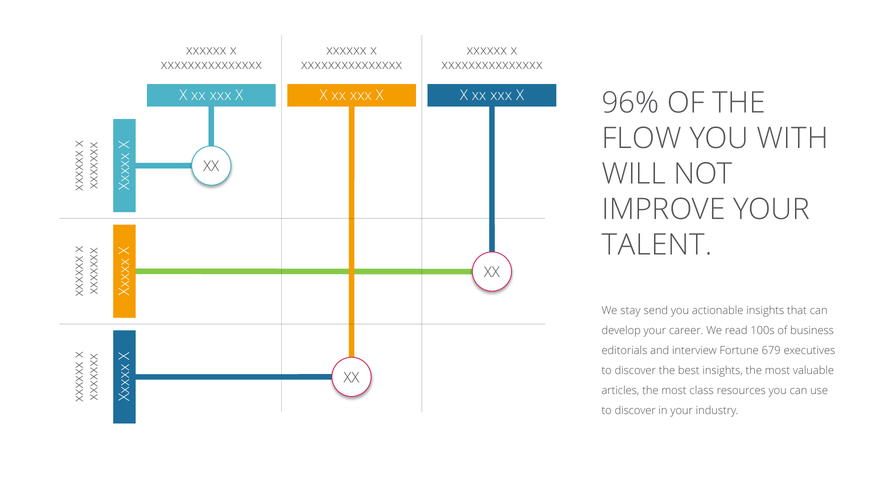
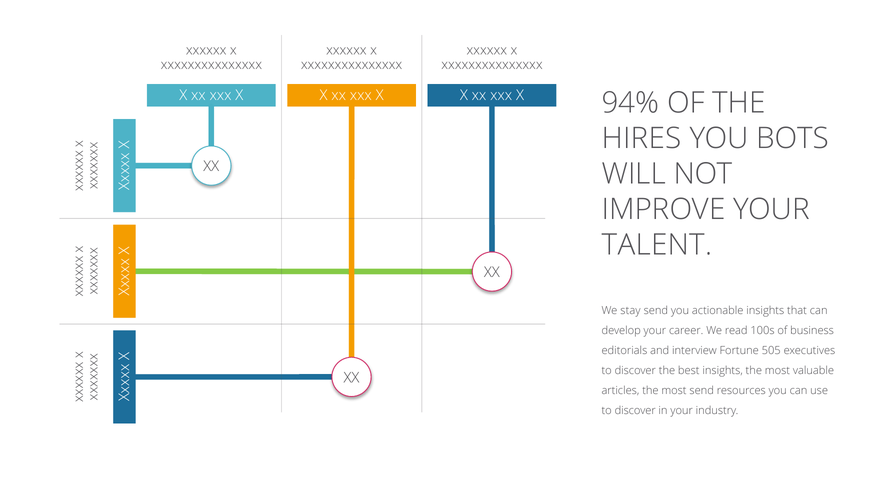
96%: 96% -> 94% (630, 103)
FLOW: FLOW -> HIRES (642, 138)
WITH: WITH -> BOTS (793, 138)
679: 679 -> 505 (771, 351)
most class: class -> send (702, 391)
